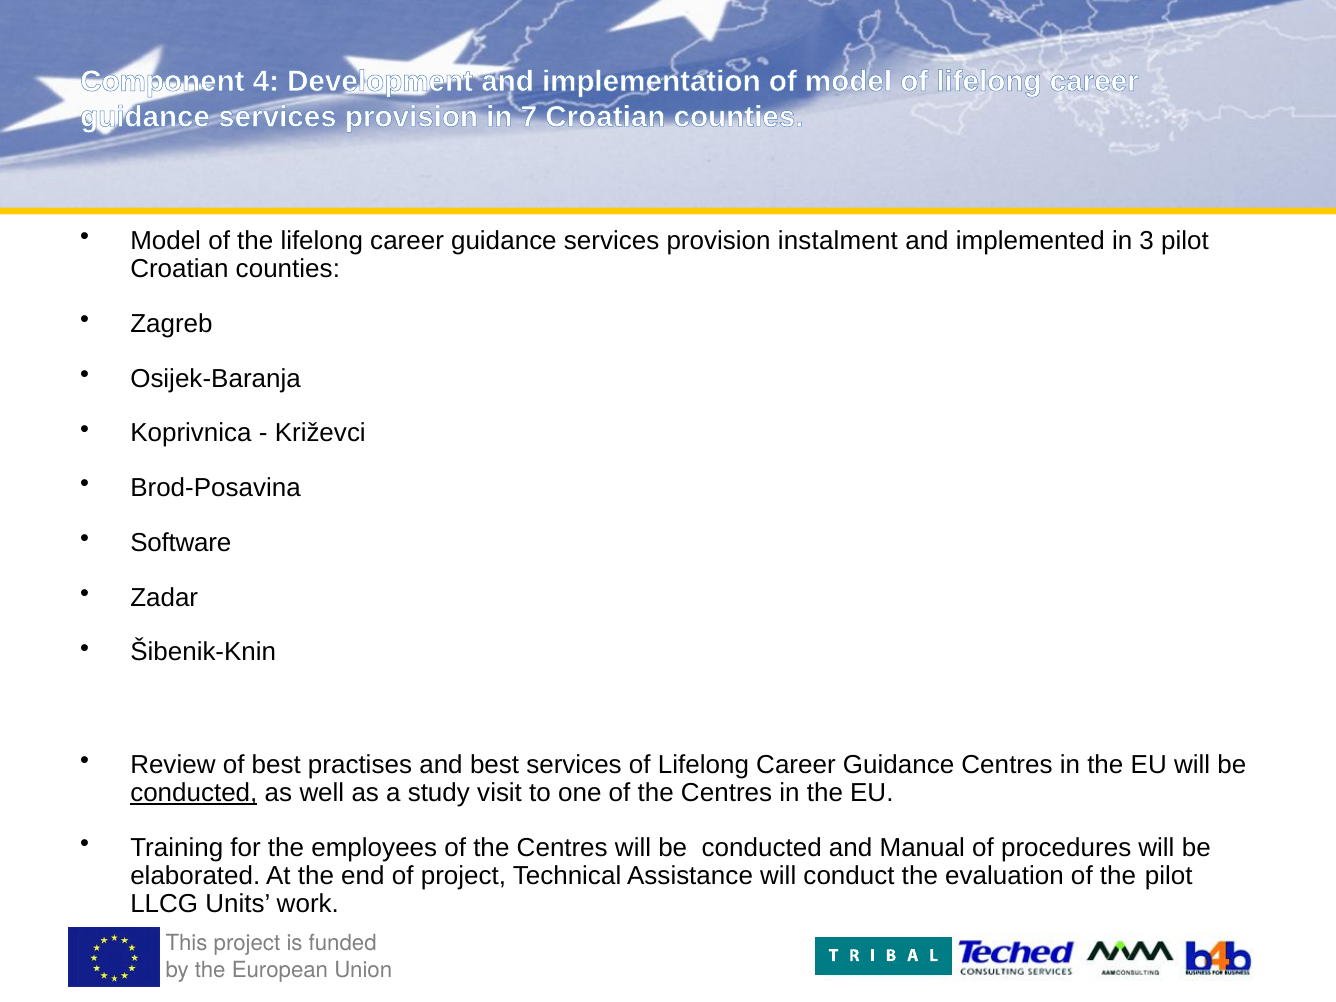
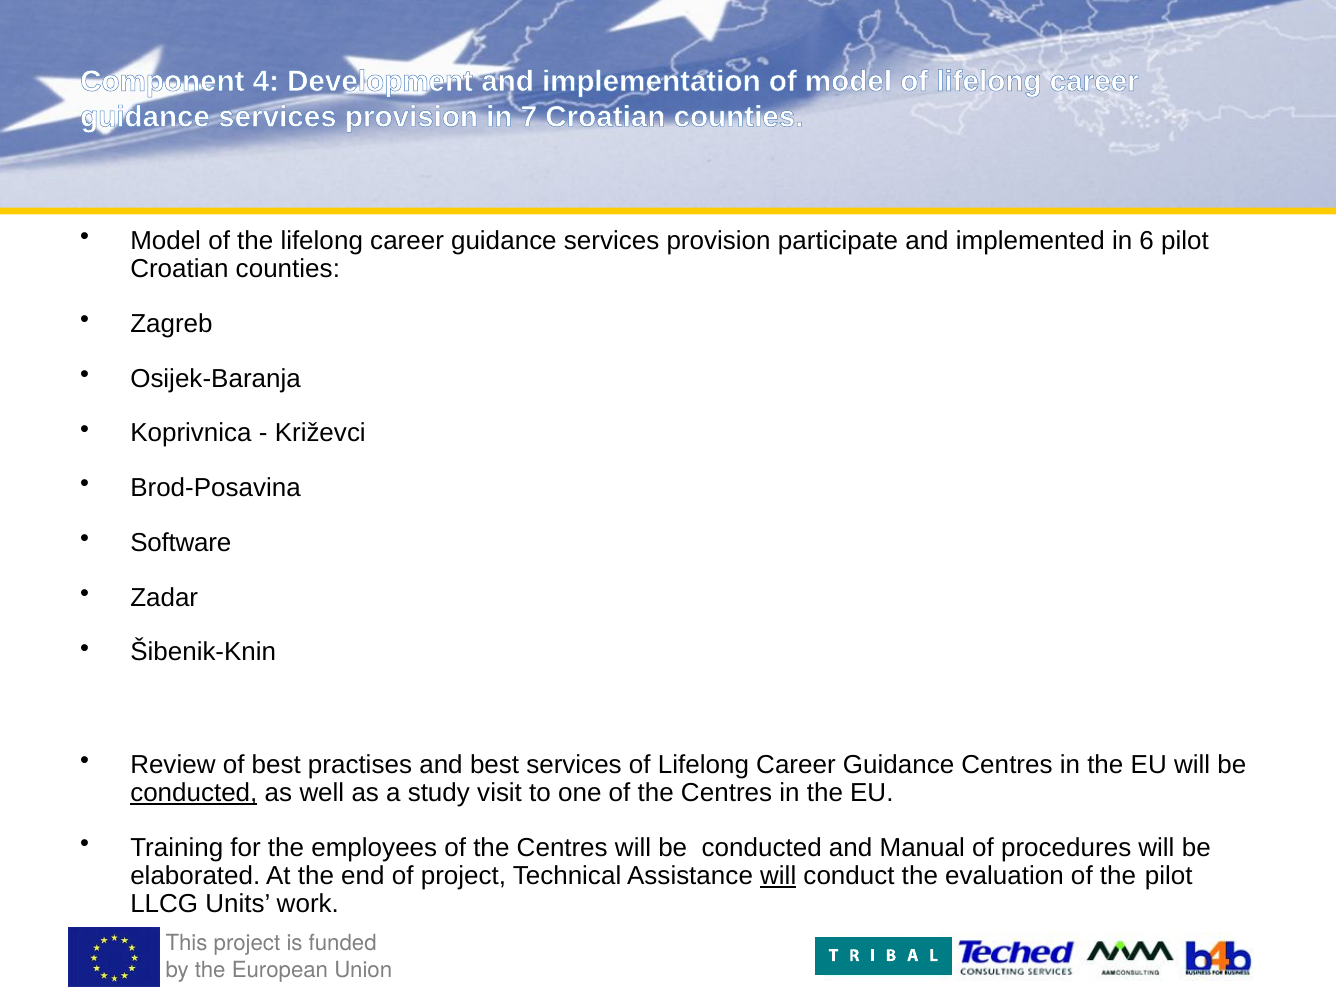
instalment: instalment -> participate (838, 241)
3: 3 -> 6 (1147, 241)
will underline: none -> present (778, 876)
